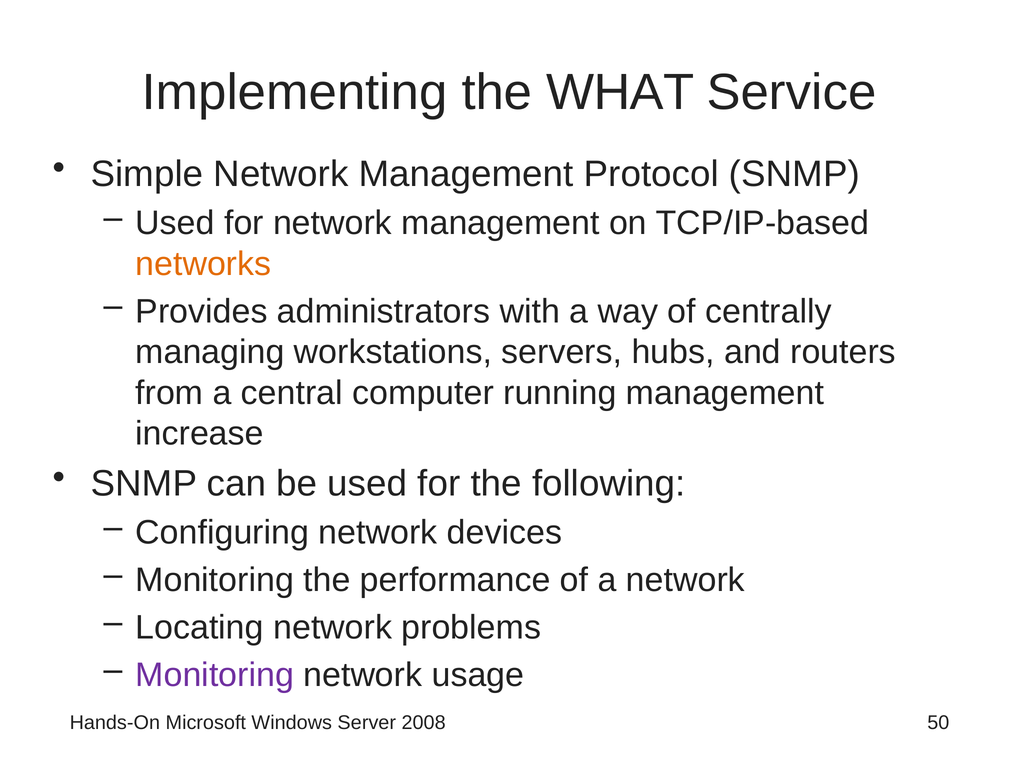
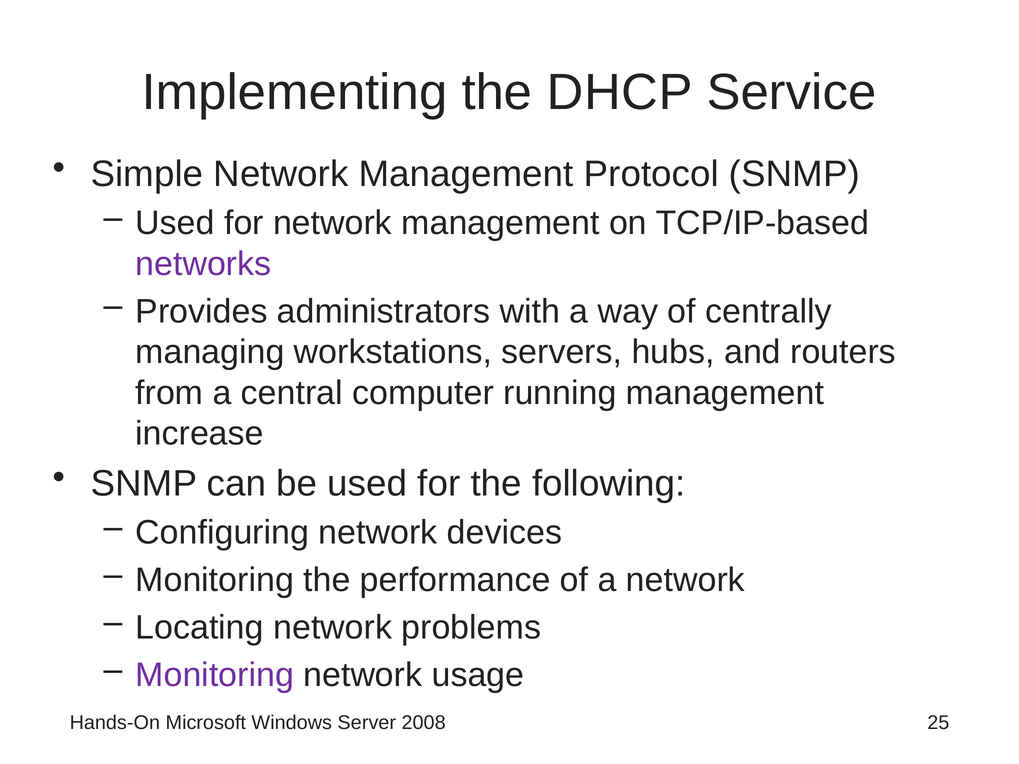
WHAT: WHAT -> DHCP (620, 93)
networks colour: orange -> purple (203, 264)
50: 50 -> 25 (938, 723)
